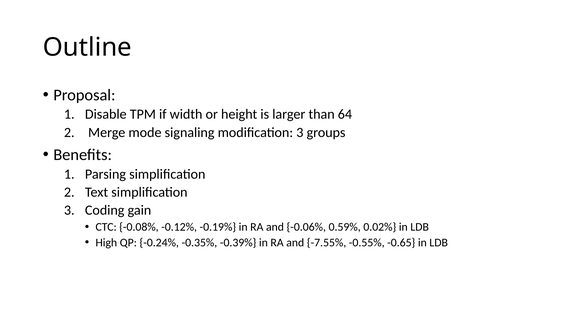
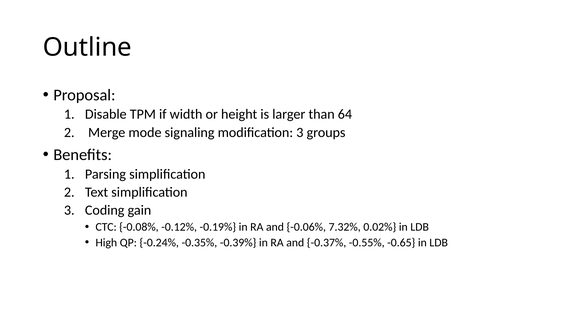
0.59%: 0.59% -> 7.32% (345, 227)
-7.55%: -7.55% -> -0.37% (327, 243)
